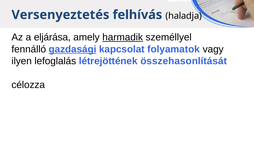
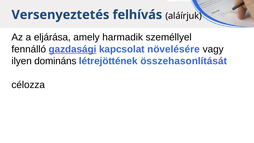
haladja: haladja -> aláírjuk (184, 16)
harmadik underline: present -> none (123, 37)
folyamatok: folyamatok -> növelésére (174, 49)
lefoglalás: lefoglalás -> domináns (55, 61)
